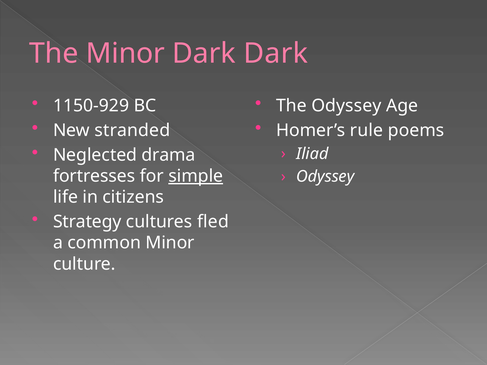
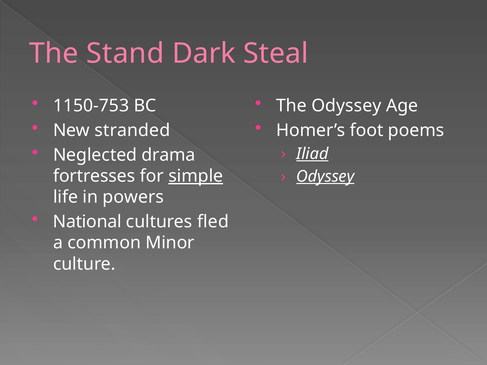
The Minor: Minor -> Stand (125, 53)
Dark Dark: Dark -> Steal (276, 53)
1150-929: 1150-929 -> 1150-753 (91, 106)
rule: rule -> foot (367, 131)
Iliad underline: none -> present (312, 154)
Odyssey underline: none -> present (325, 177)
citizens: citizens -> powers (133, 197)
Strategy: Strategy -> National (87, 222)
